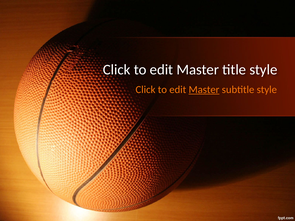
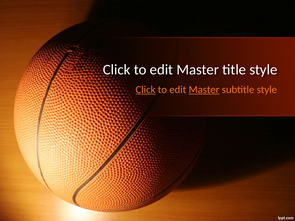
Click underline: none -> present (145, 90)
